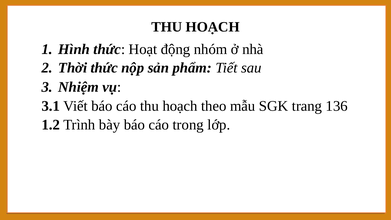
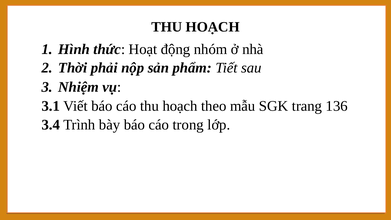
Thời thức: thức -> phải (104, 68)
1.2: 1.2 -> 3.4 (51, 125)
